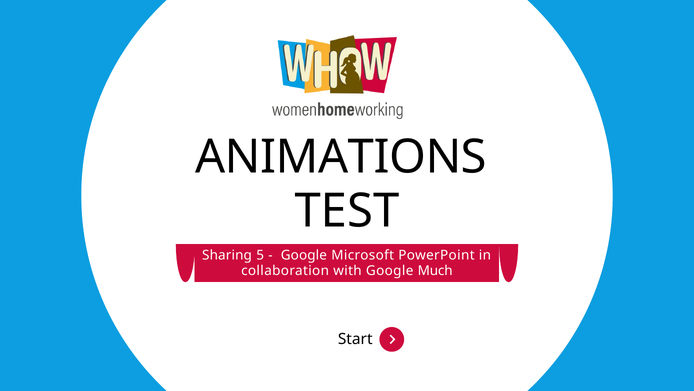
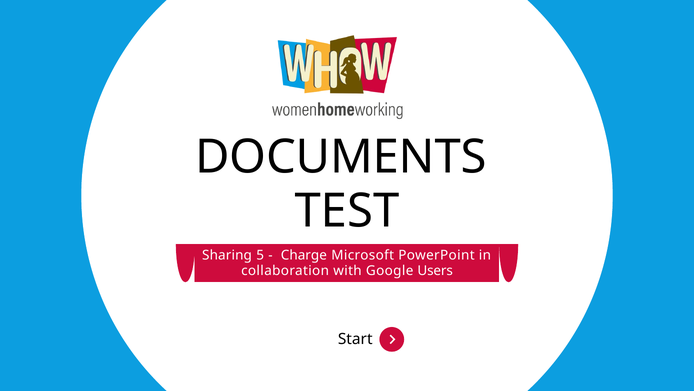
ANIMATIONS: ANIMATIONS -> DOCUMENTS (341, 157)
Google: Google -> Charge (304, 255)
Much: Much -> Users (435, 270)
